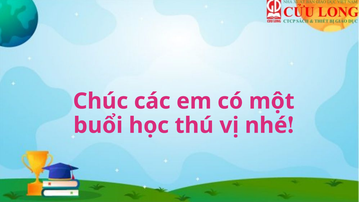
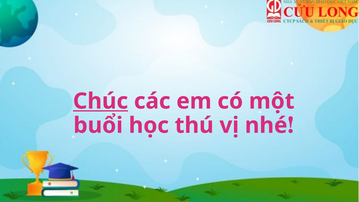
Chúc underline: none -> present (101, 101)
